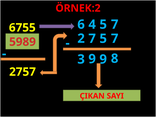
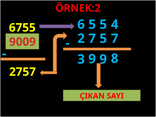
6 4: 4 -> 5 (92, 24)
7: 7 -> 4 (115, 24)
5989: 5989 -> 9009 (22, 42)
